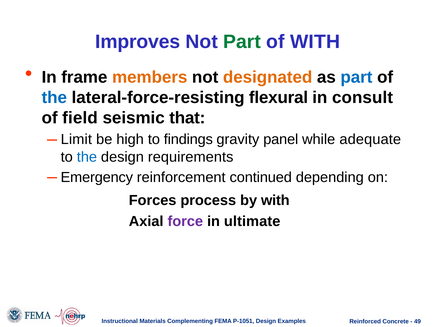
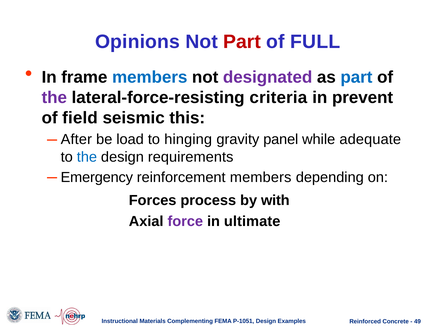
Improves: Improves -> Opinions (138, 42)
Part colour: green -> red (242, 42)
of WITH: WITH -> FULL (315, 42)
members colour: orange -> blue (150, 77)
designated colour: orange -> purple (268, 77)
the colour: blue -> purple (54, 97)
flexural: flexural -> criteria (278, 97)
consult: consult -> prevent (363, 97)
that: that -> this (187, 118)
Limit: Limit -> After (76, 139)
high: high -> load (130, 139)
findings: findings -> hinging (188, 139)
reinforcement continued: continued -> members (261, 177)
